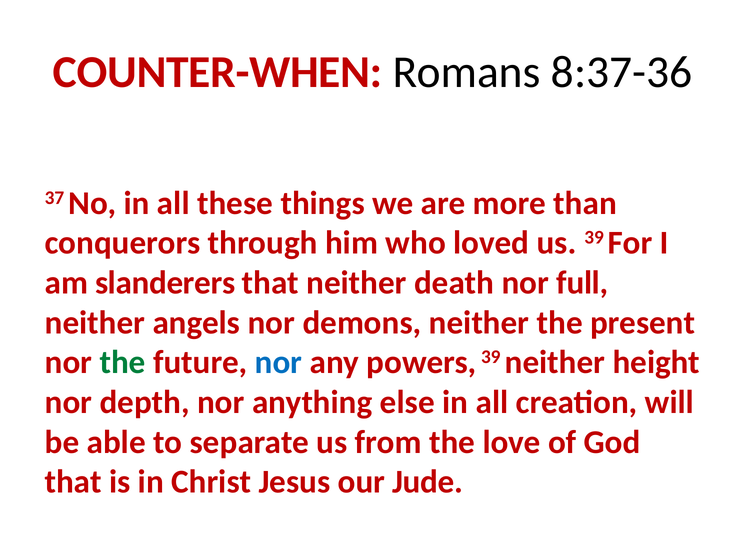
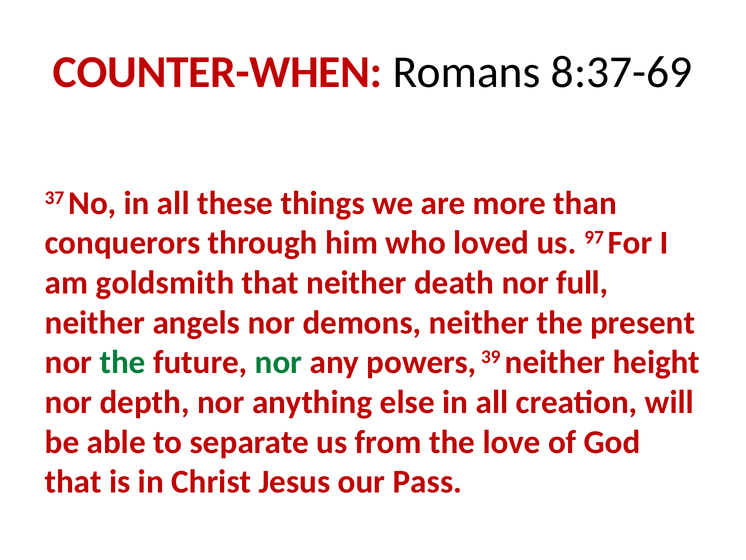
8:37-36: 8:37-36 -> 8:37-69 (622, 72)
us 39: 39 -> 97 (594, 237)
slanderers: slanderers -> goldsmith (165, 283)
nor colour: blue -> green (279, 362)
Jude: Jude -> Pass (427, 482)
